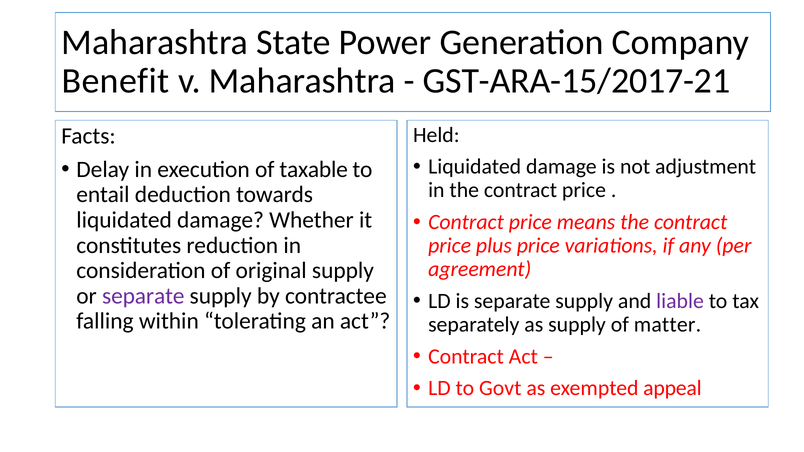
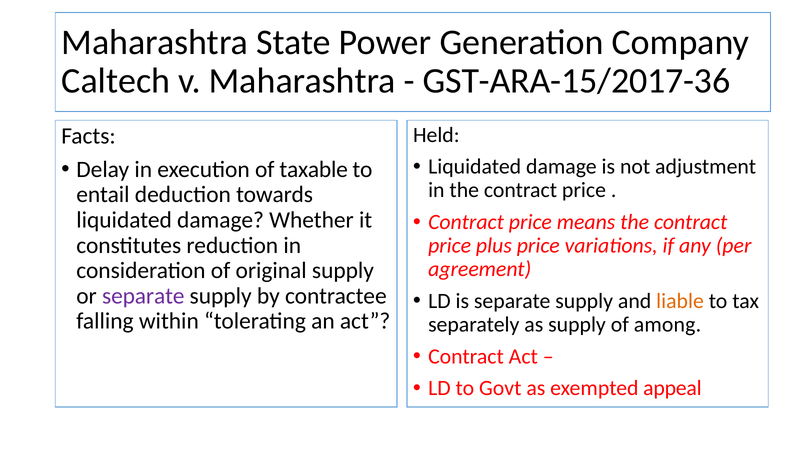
Benefit: Benefit -> Caltech (116, 81)
GST-ARA-15/2017-21: GST-ARA-15/2017-21 -> GST-ARA-15/2017-36 (577, 81)
liable colour: purple -> orange (680, 301)
matter: matter -> among (667, 325)
